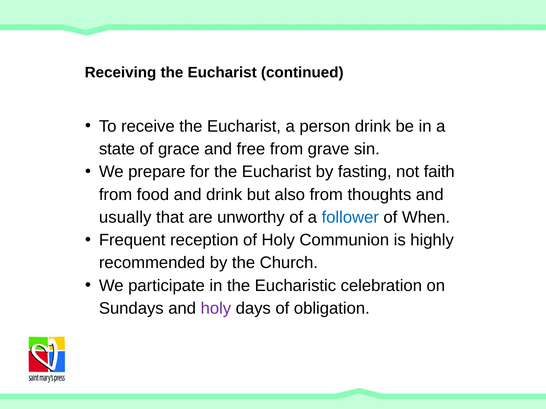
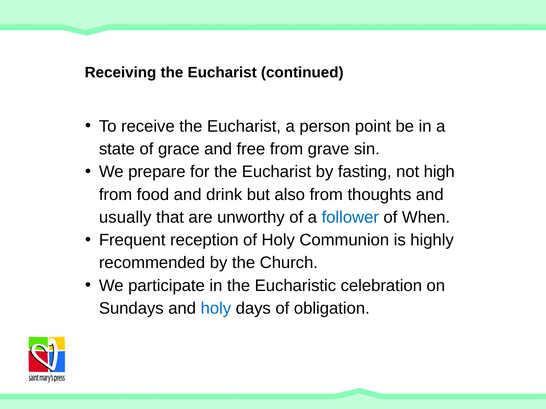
person drink: drink -> point (373, 126)
faith: faith -> high (439, 172)
holy colour: purple -> blue (216, 309)
